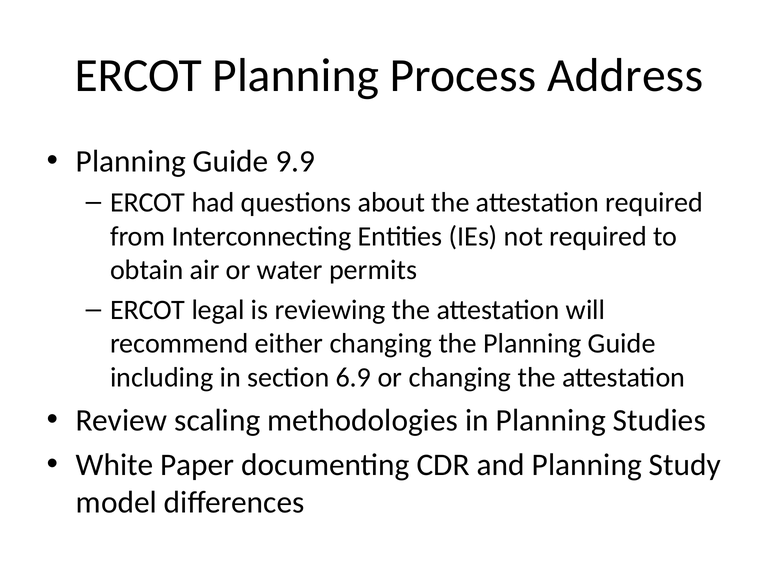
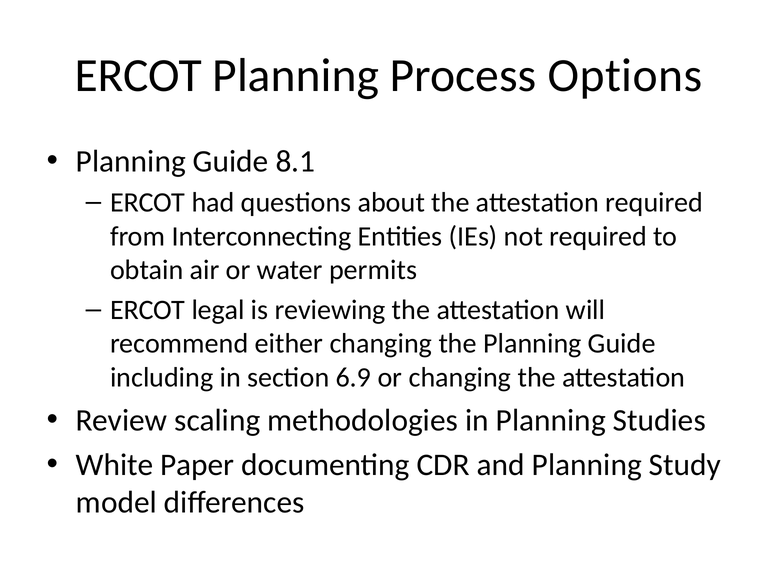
Address: Address -> Options (625, 75)
9.9: 9.9 -> 8.1 (295, 161)
